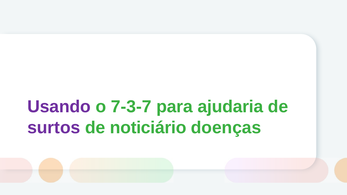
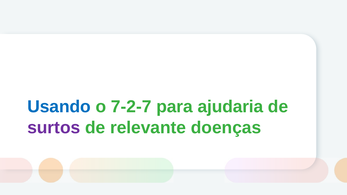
Usando colour: purple -> blue (59, 107)
7-3-7: 7-3-7 -> 7-2-7 (131, 107)
noticiário: noticiário -> relevante (148, 128)
